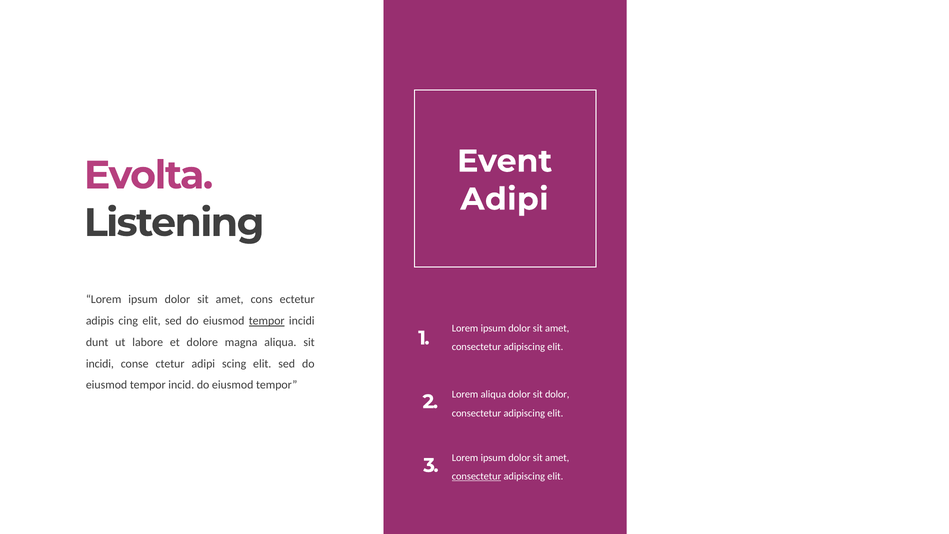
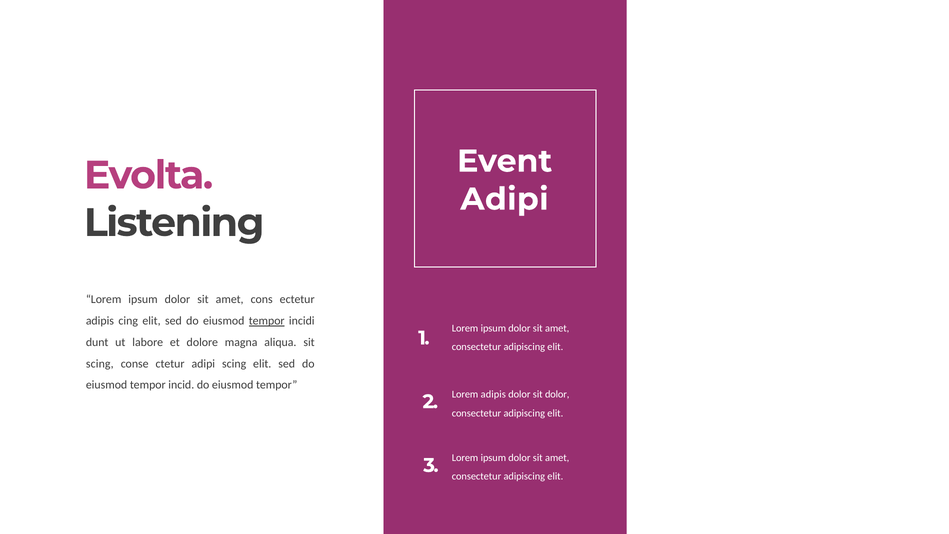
incidi: incidi -> scing (100, 364)
Lorem aliqua: aliqua -> adipis (493, 394)
consectetur underline: present -> none (477, 476)
